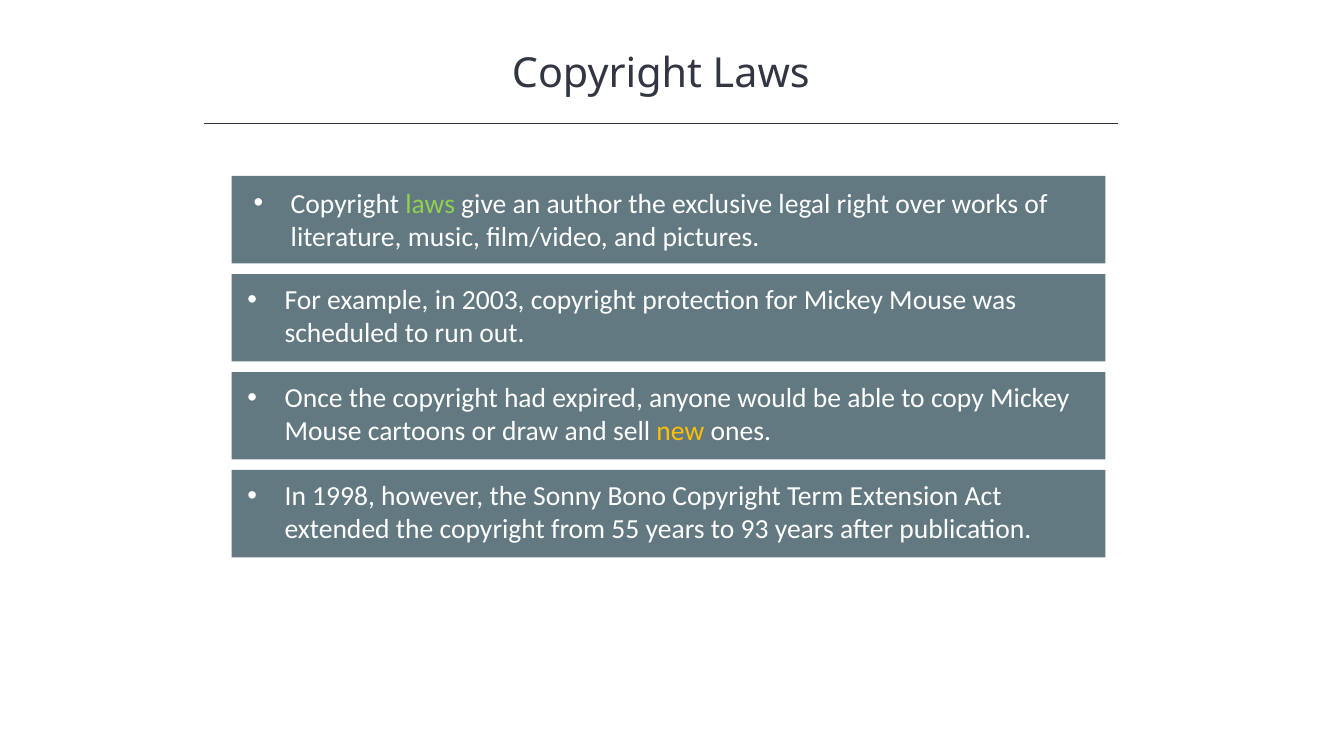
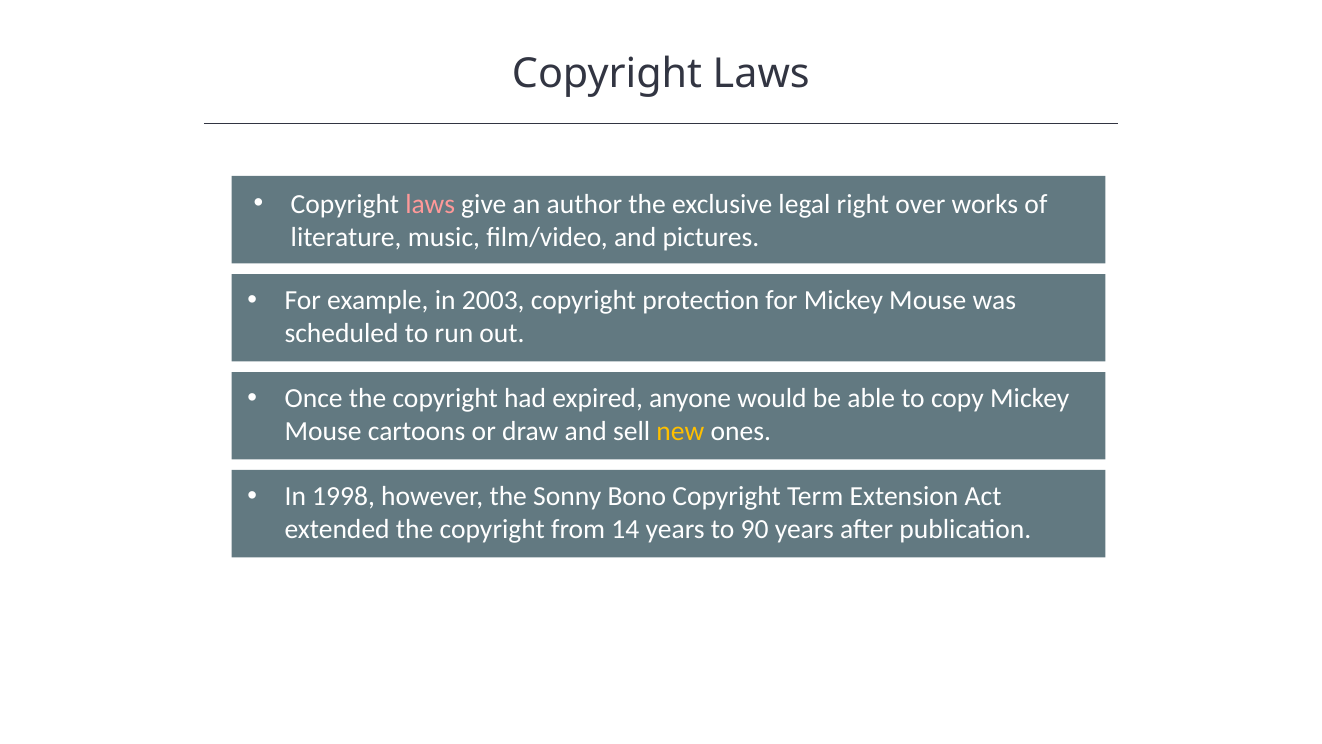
laws colour: light green -> pink (430, 204)
55: 55 -> 14 (625, 530)
93: 93 -> 90 (755, 530)
